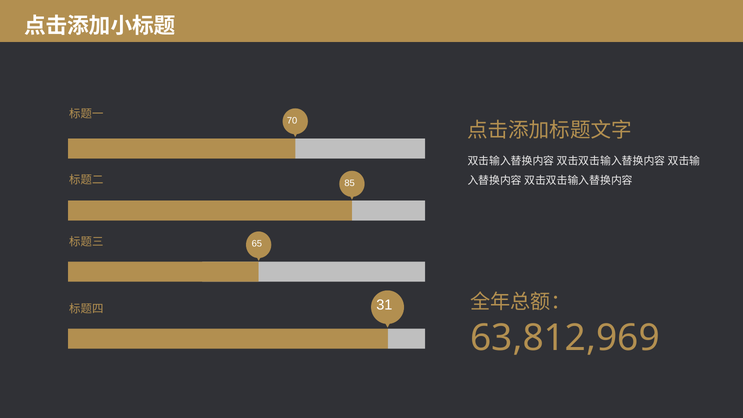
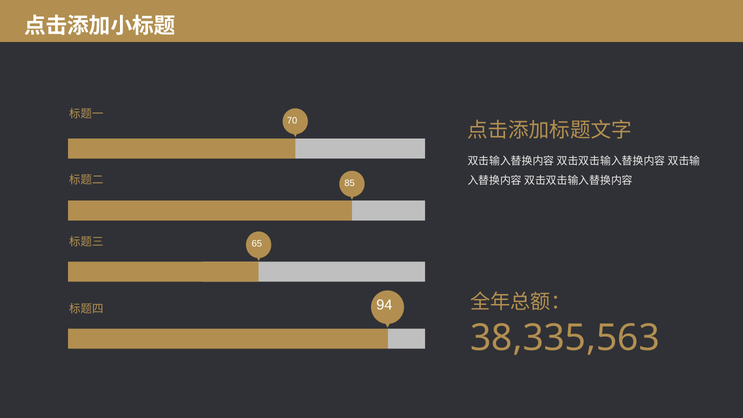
31: 31 -> 94 (384, 305)
63,812,969: 63,812,969 -> 38,335,563 (565, 338)
